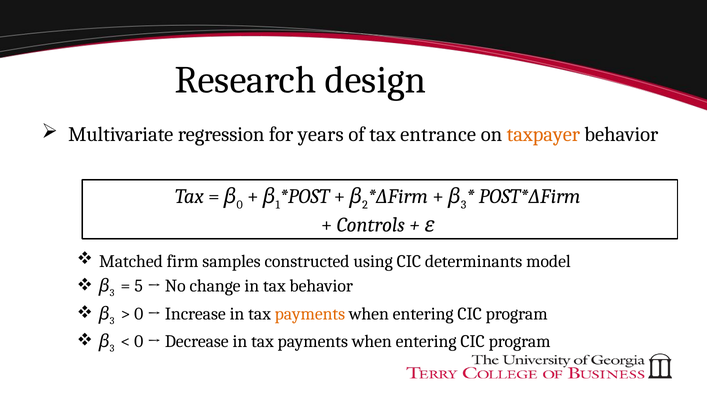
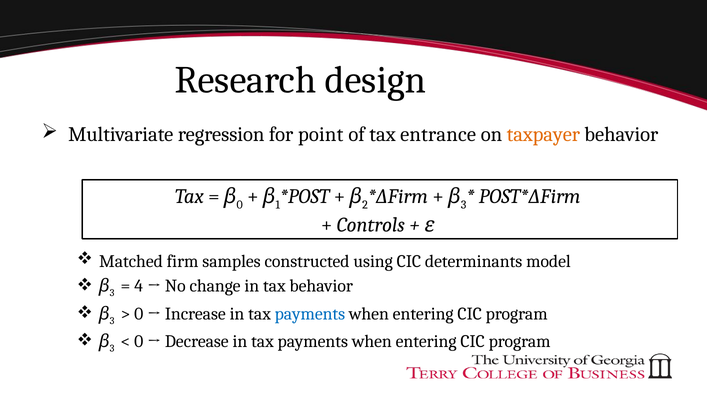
years: years -> point (321, 135)
5: 5 -> 4 (139, 286)
payments colour: orange -> blue (310, 314)
